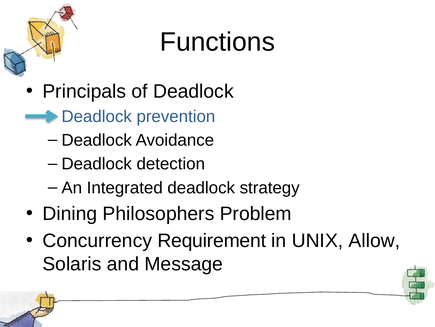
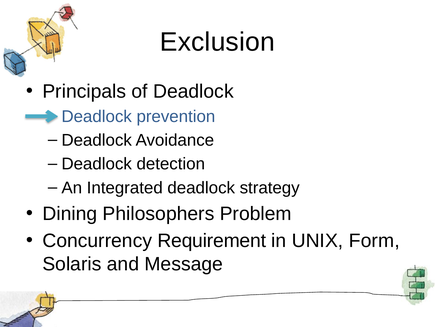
Functions: Functions -> Exclusion (217, 42)
Allow: Allow -> Form (374, 240)
